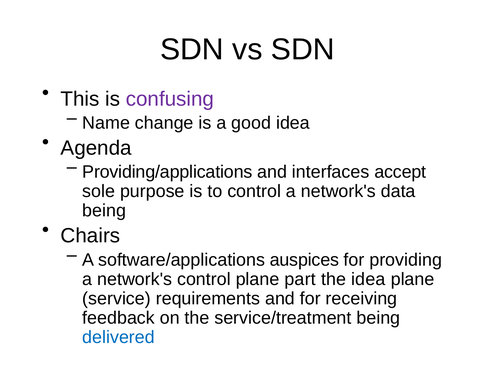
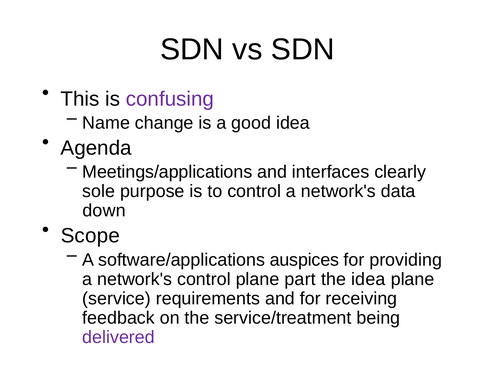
Providing/applications: Providing/applications -> Meetings/applications (167, 172)
accept: accept -> clearly (400, 172)
being: being -> down (104, 210)
Chairs: Chairs -> Scope (90, 235)
delivered colour: blue -> purple (119, 336)
